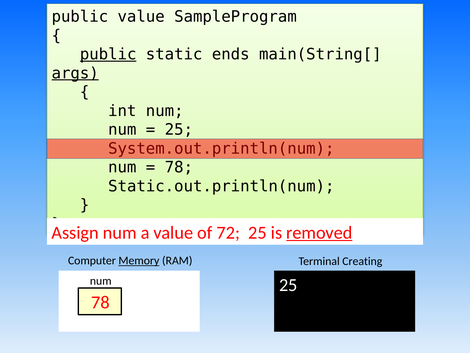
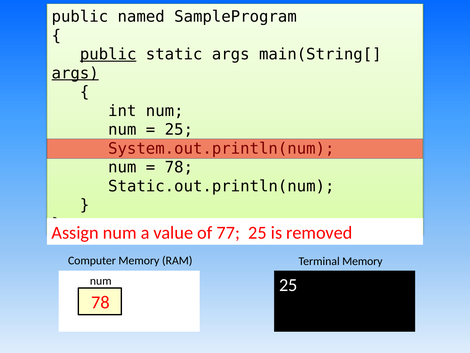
public value: value -> named (141, 17)
static ends: ends -> args (231, 54)
72: 72 -> 77 (228, 232)
removed underline: present -> none (319, 232)
Memory underline: present -> none (139, 260)
Terminal Creating: Creating -> Memory (362, 261)
